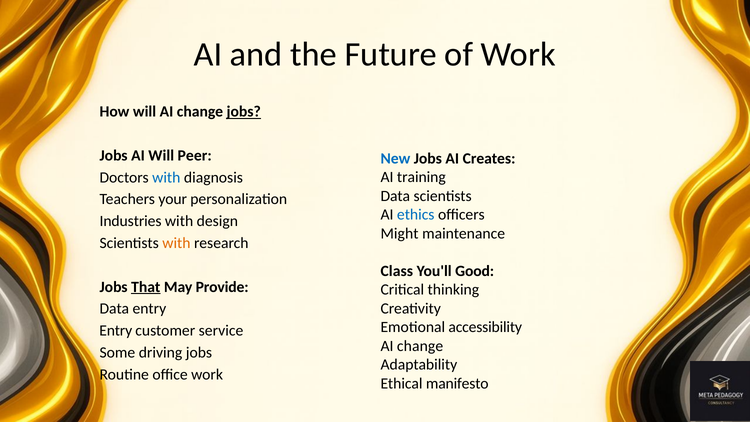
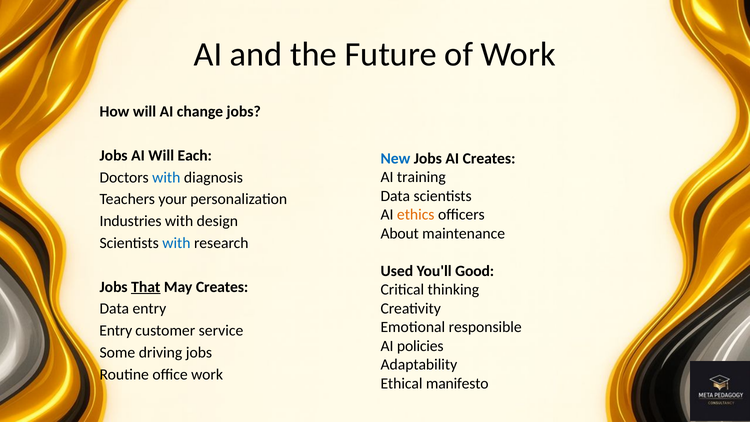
jobs underline: present -> none (244, 112)
Peer: Peer -> Each (195, 155)
ethics colour: blue -> orange (416, 215)
Might: Might -> About (400, 233)
with colour: orange -> blue (176, 243)
Class: Class -> Used (397, 271)
May Provide: Provide -> Creates (222, 287)
accessibility: accessibility -> responsible (485, 327)
change: change -> policies (420, 346)
